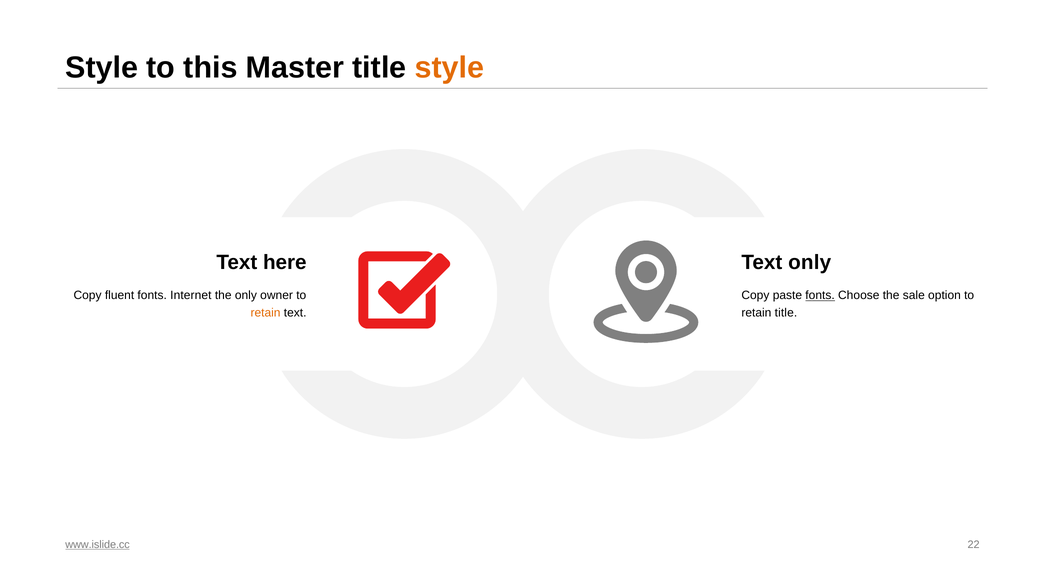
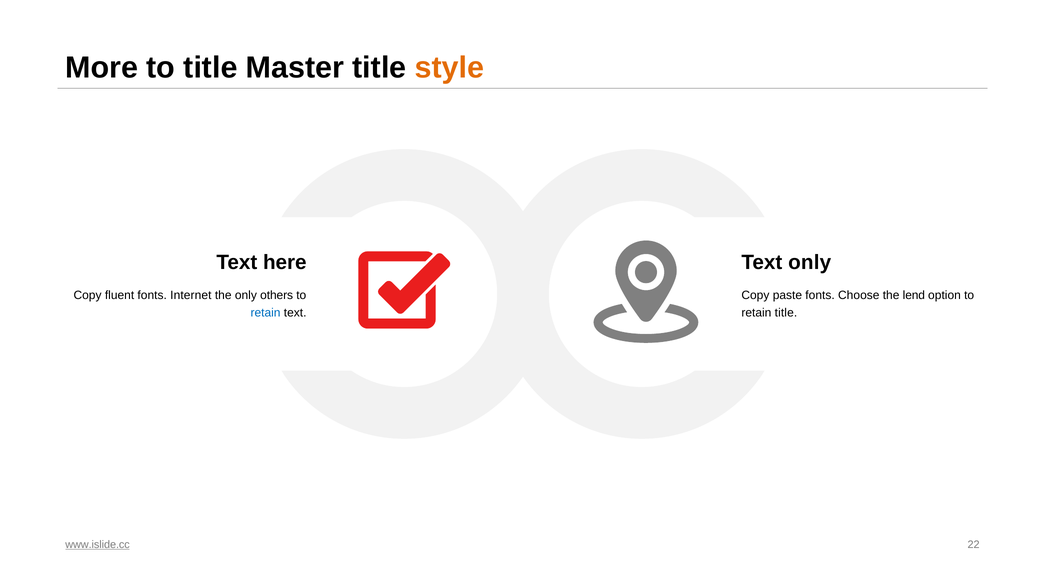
Style: Style -> More (102, 68)
to this: this -> title (210, 68)
owner: owner -> others (277, 295)
fonts underline: present -> none (820, 295)
sale: sale -> lend (914, 295)
retain colour: orange -> blue (266, 313)
